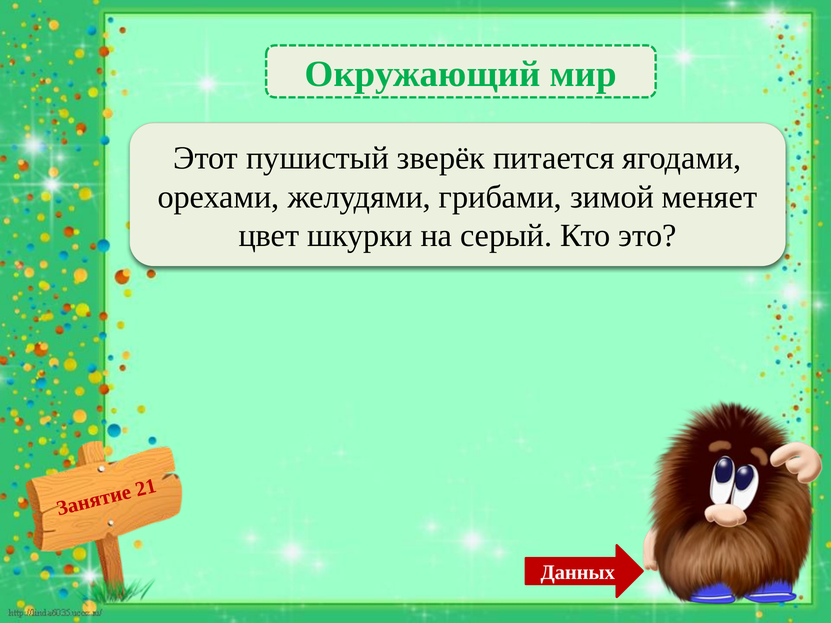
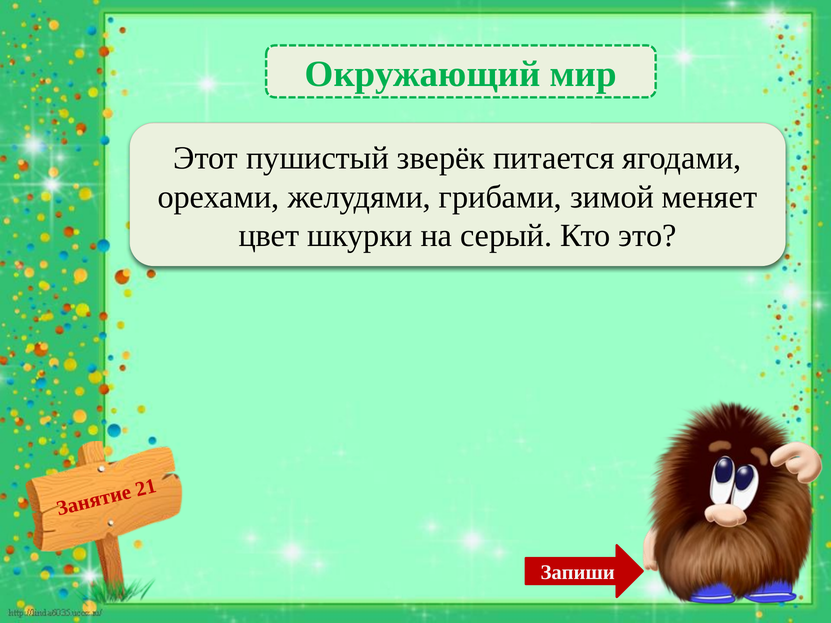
Данных: Данных -> Запиши (578, 573)
